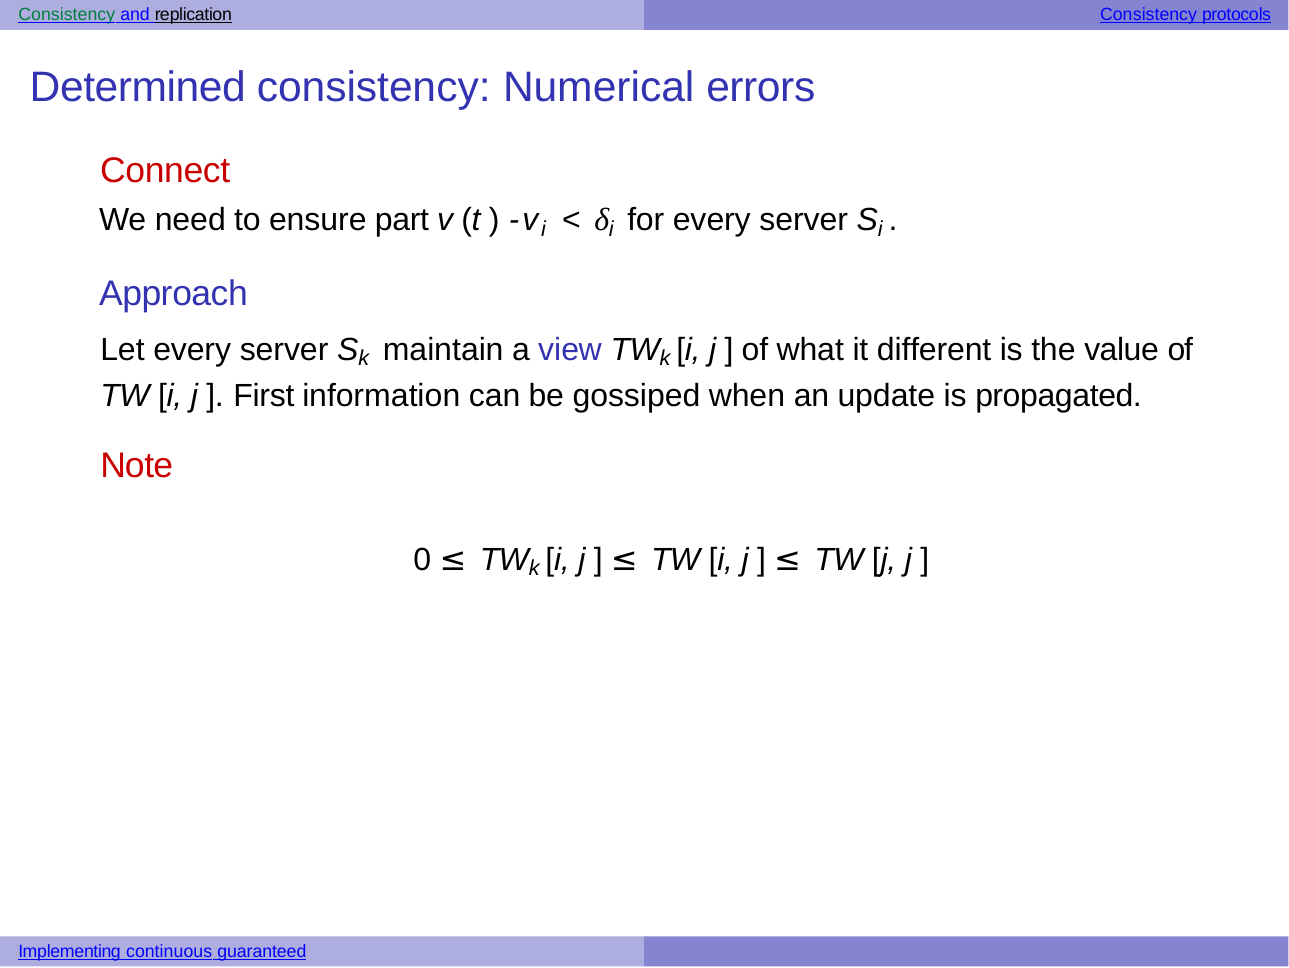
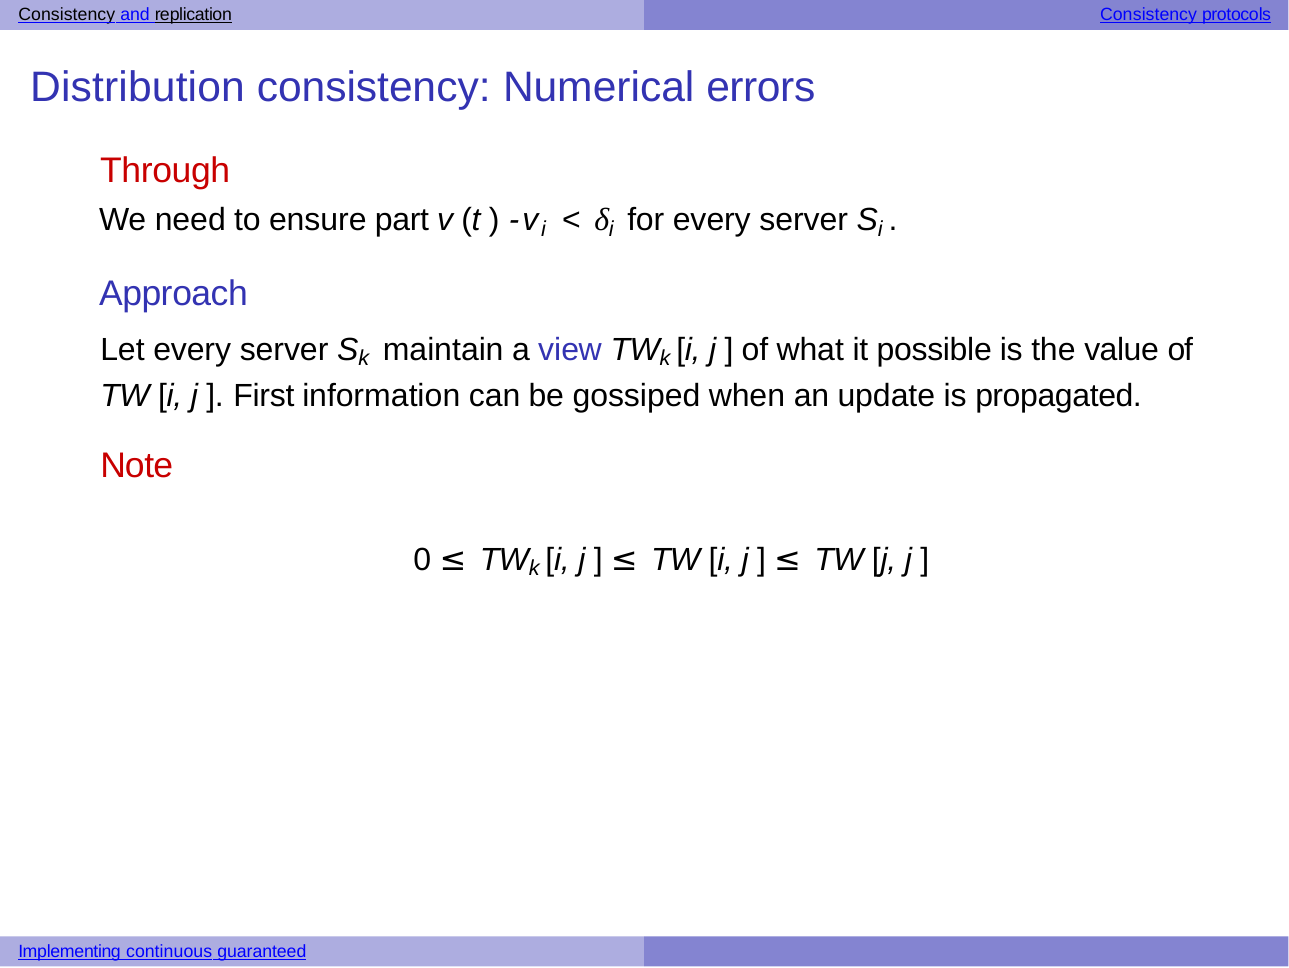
Consistency colour: green -> black (67, 15)
Determined: Determined -> Distribution (138, 87)
Connect: Connect -> Through (165, 171)
different: different -> possible (934, 349)
